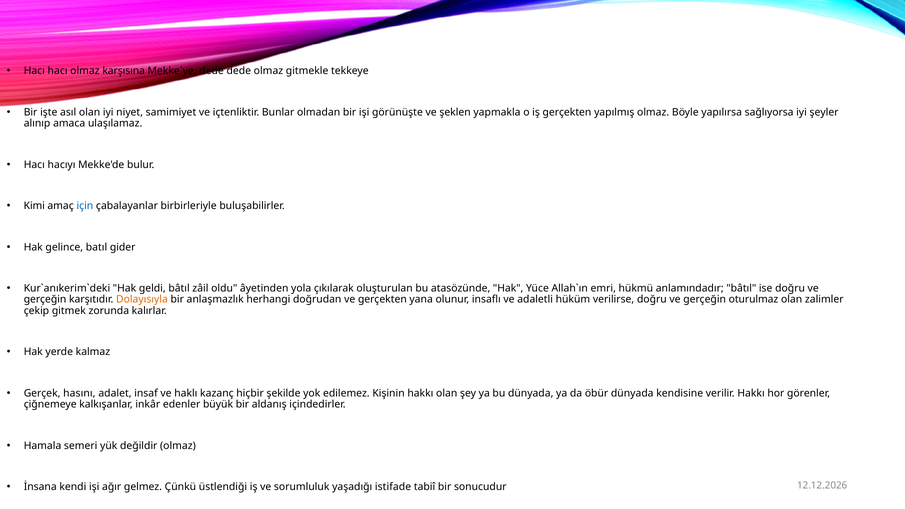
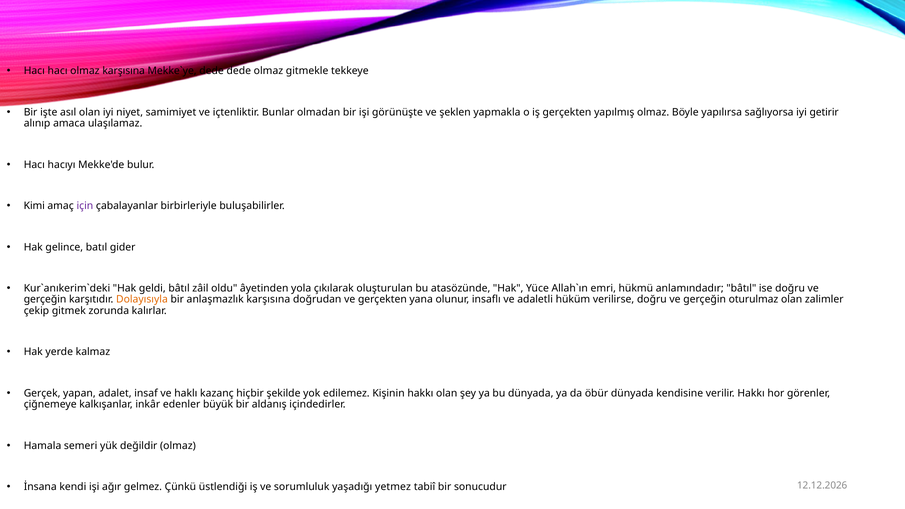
şeyler: şeyler -> getirir (824, 112)
için colour: blue -> purple (85, 206)
anlaşmazlık herhangi: herhangi -> karşısına (268, 300)
hasını: hasını -> yapan (79, 393)
istifade: istifade -> yetmez (393, 487)
